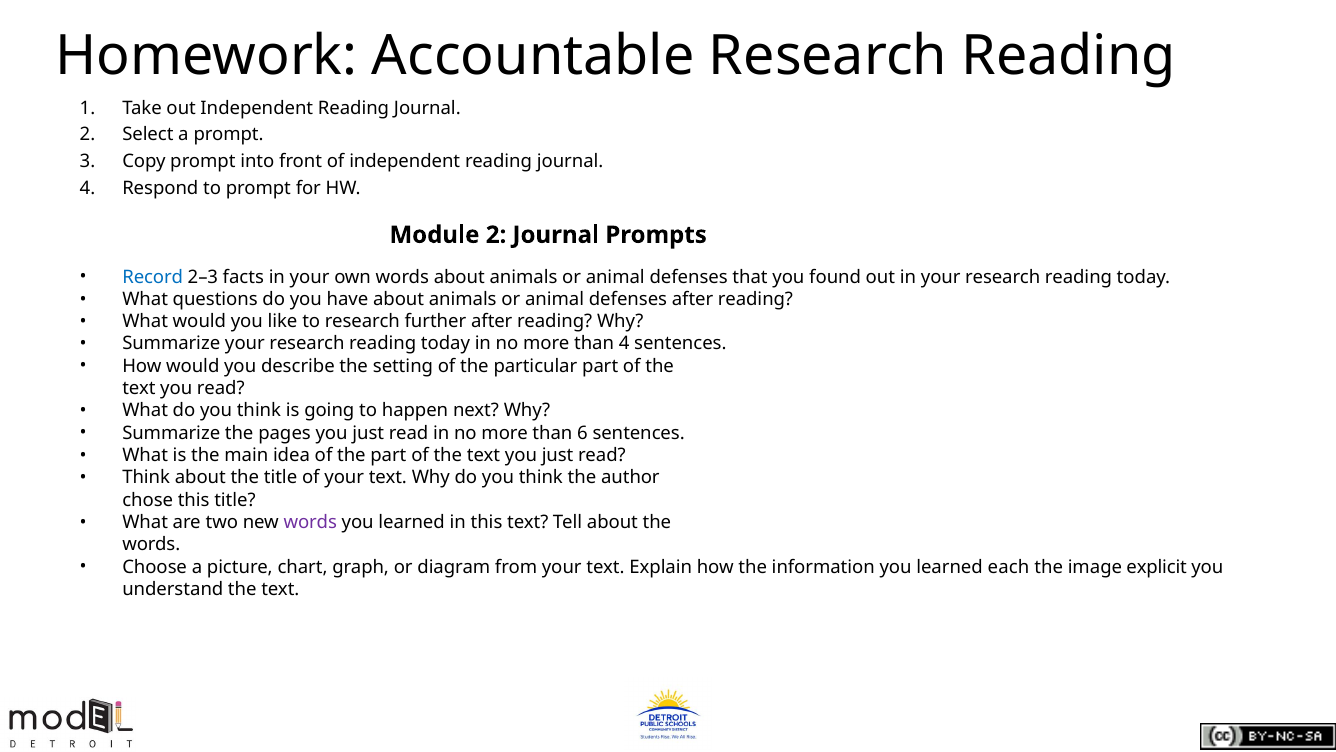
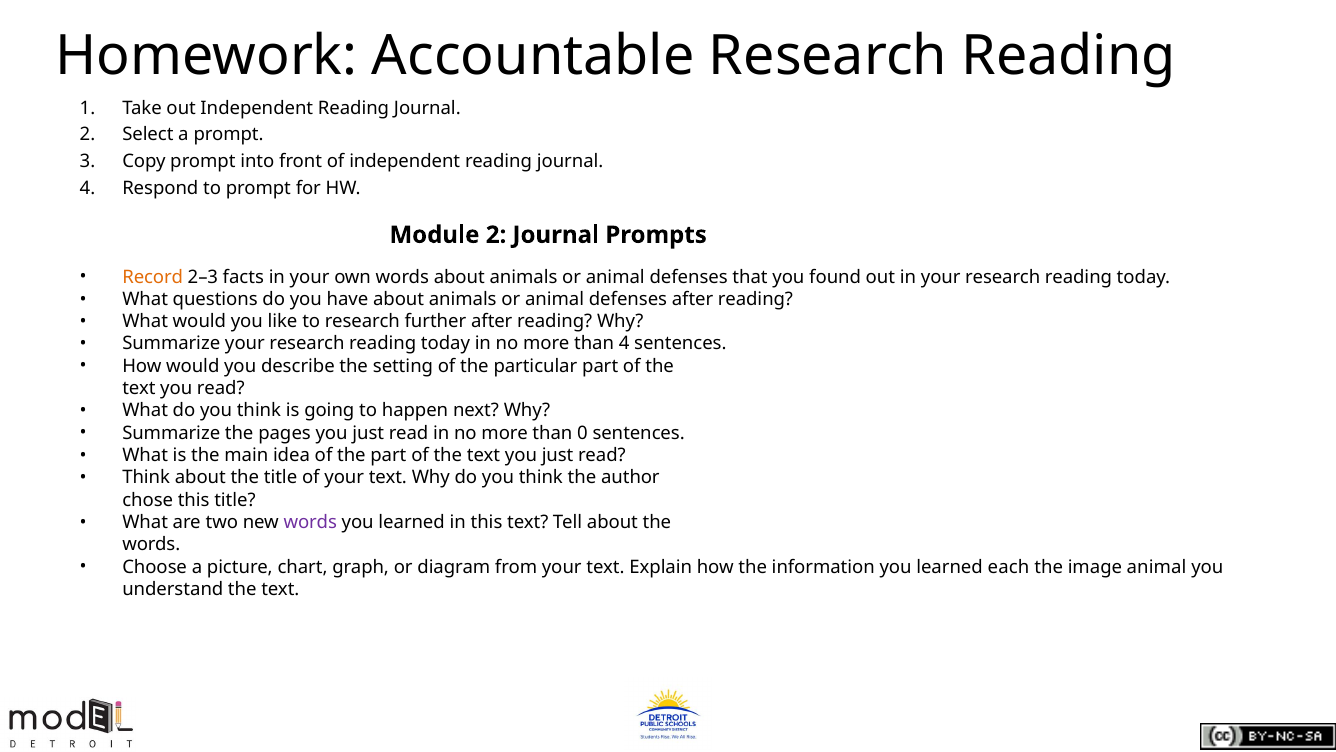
Record colour: blue -> orange (153, 277)
6: 6 -> 0 (583, 433)
image explicit: explicit -> animal (1157, 567)
